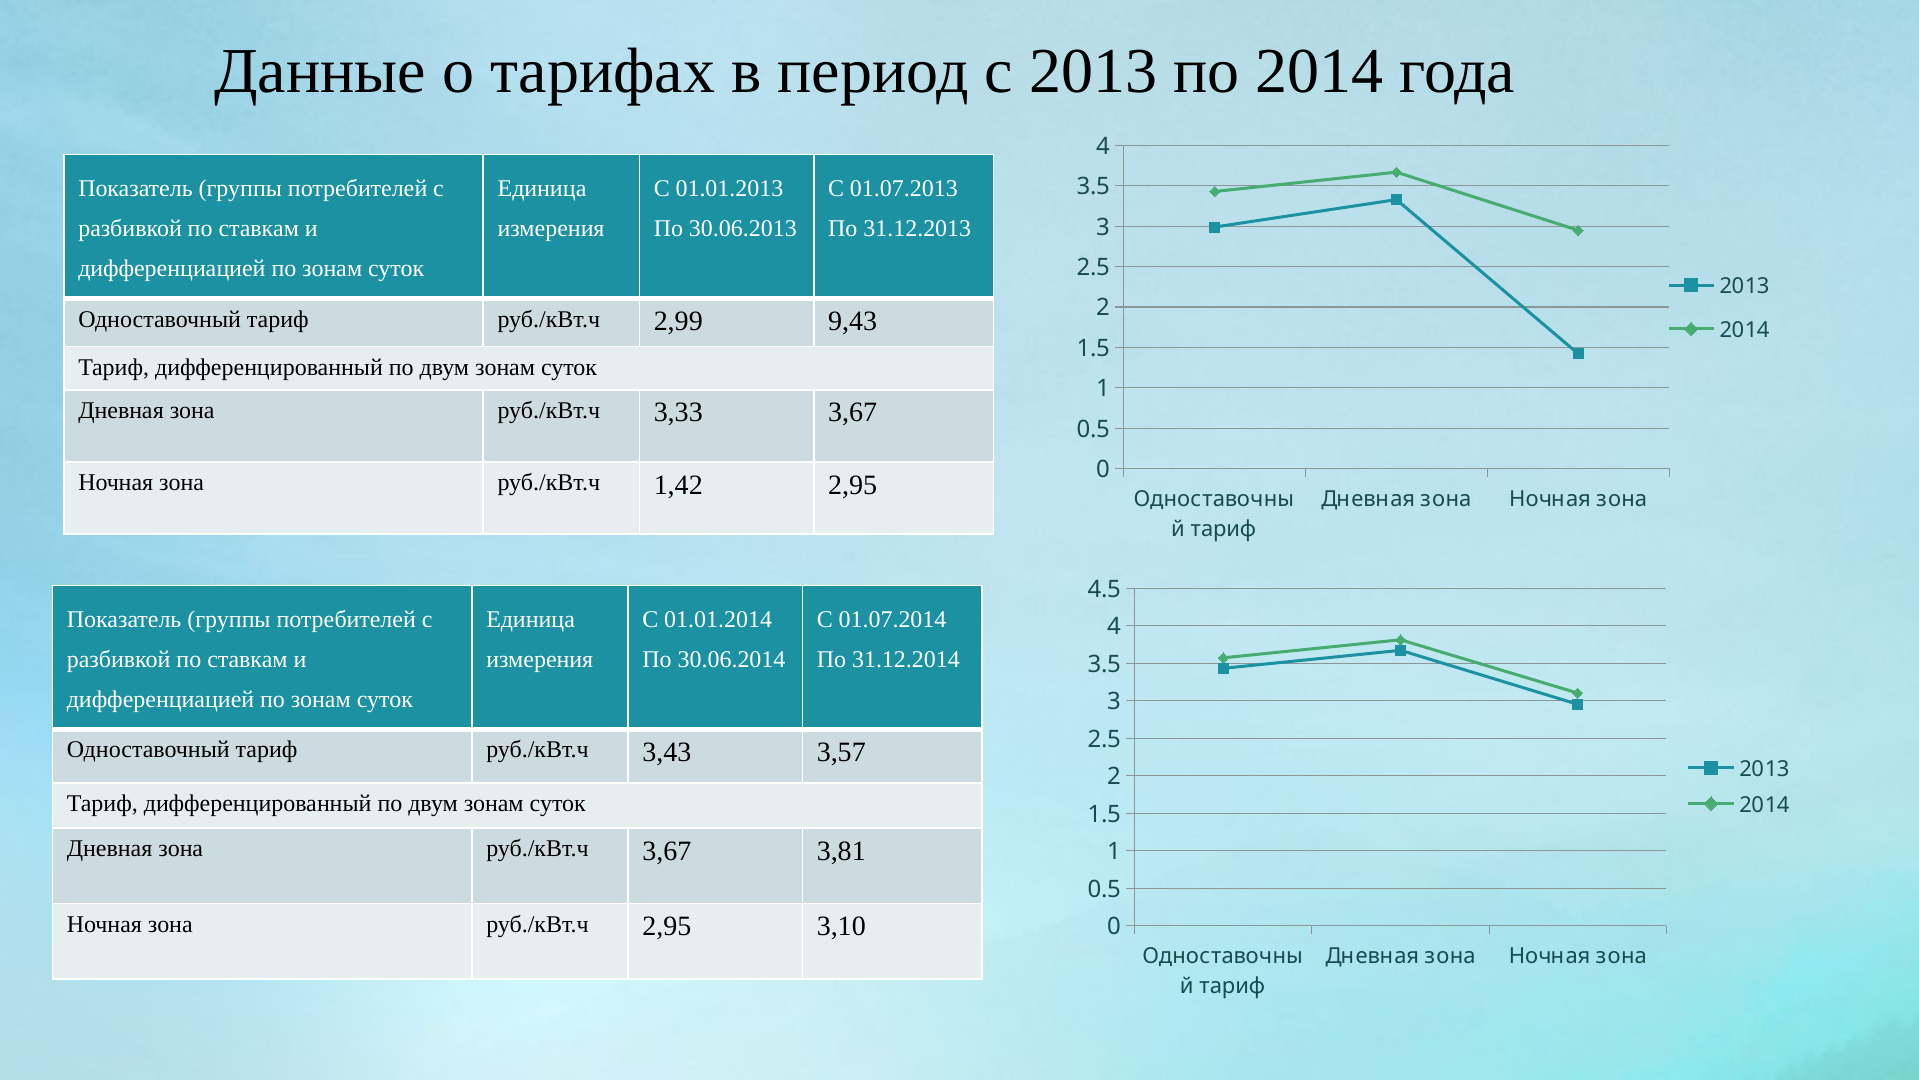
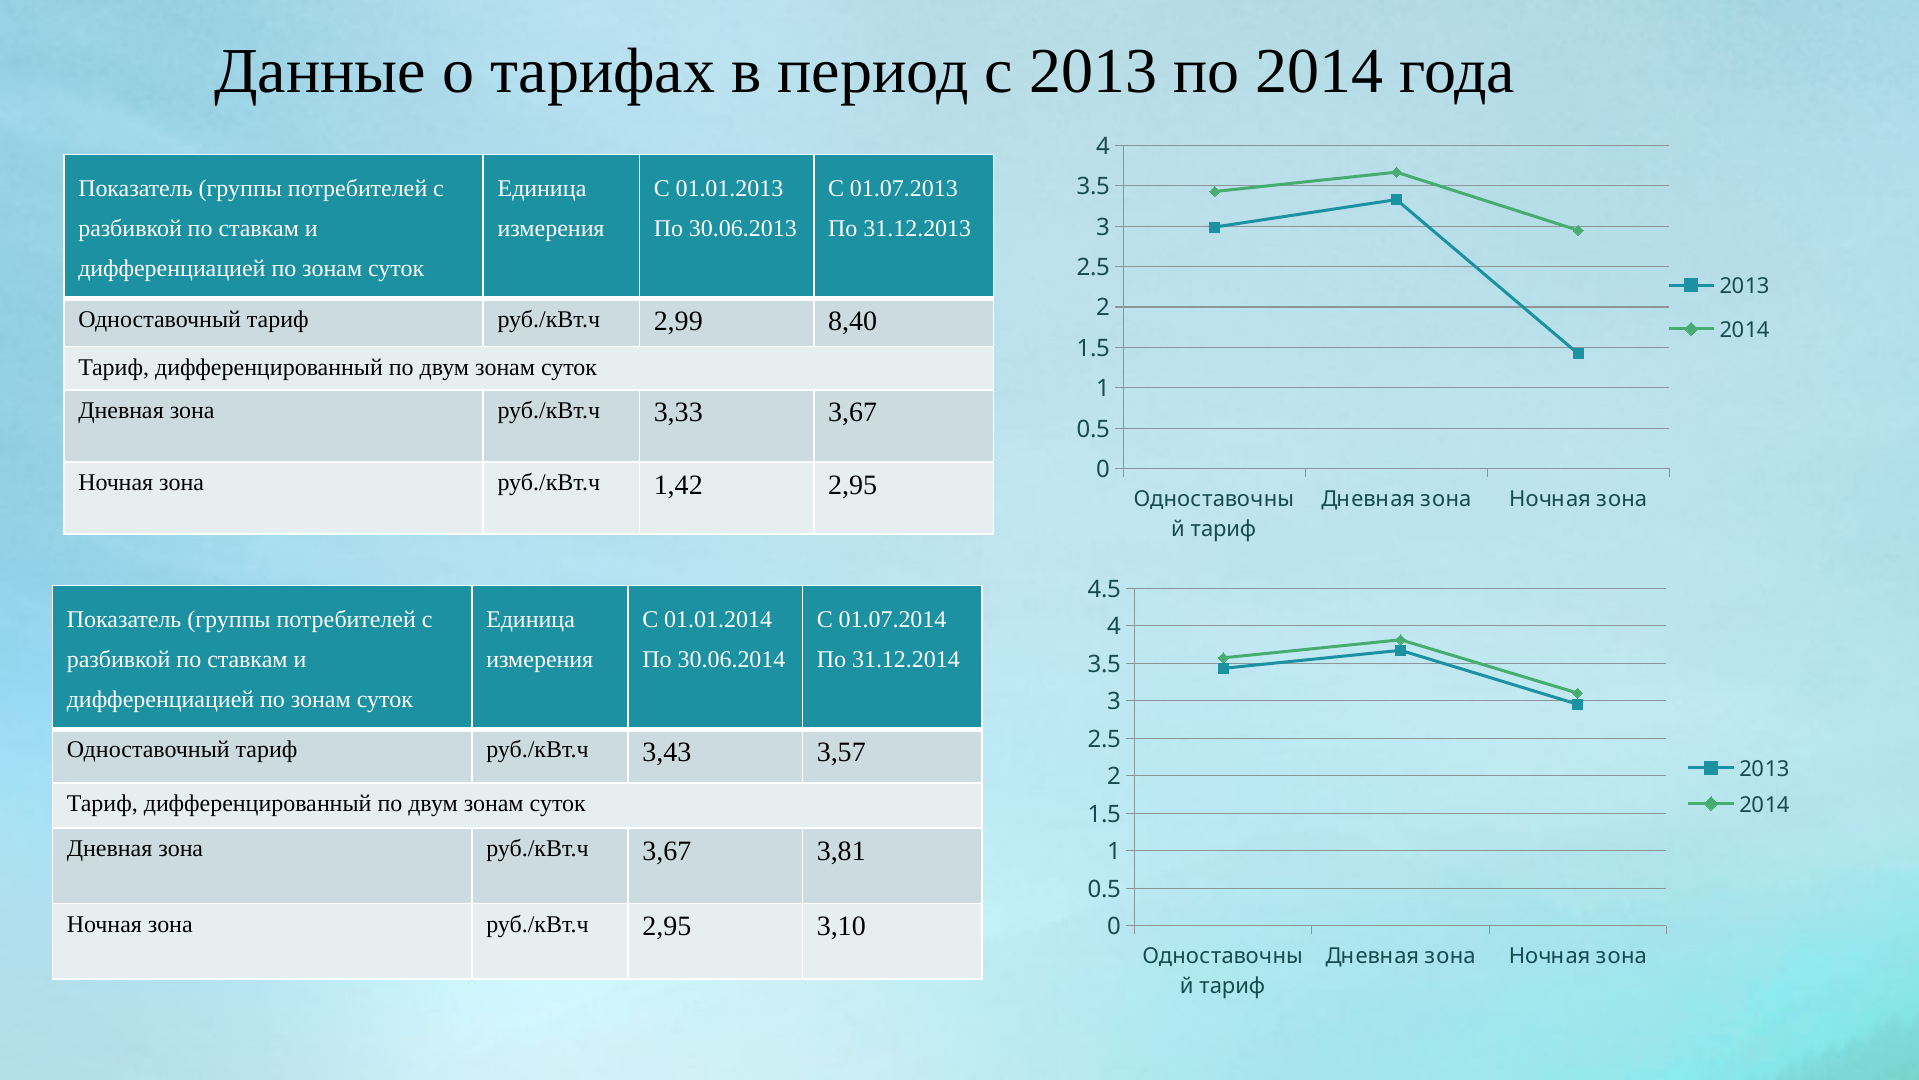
9,43: 9,43 -> 8,40 (853, 321)
